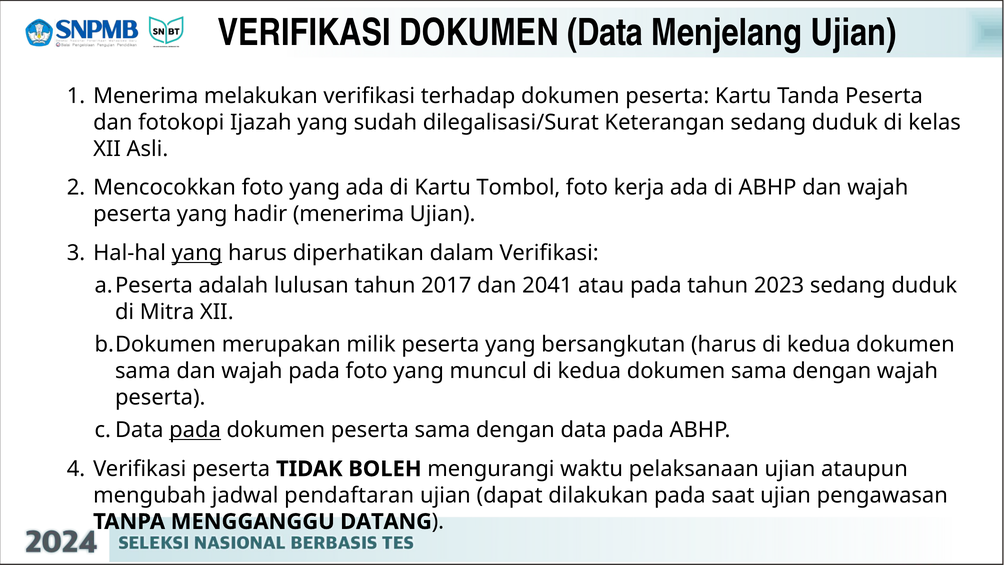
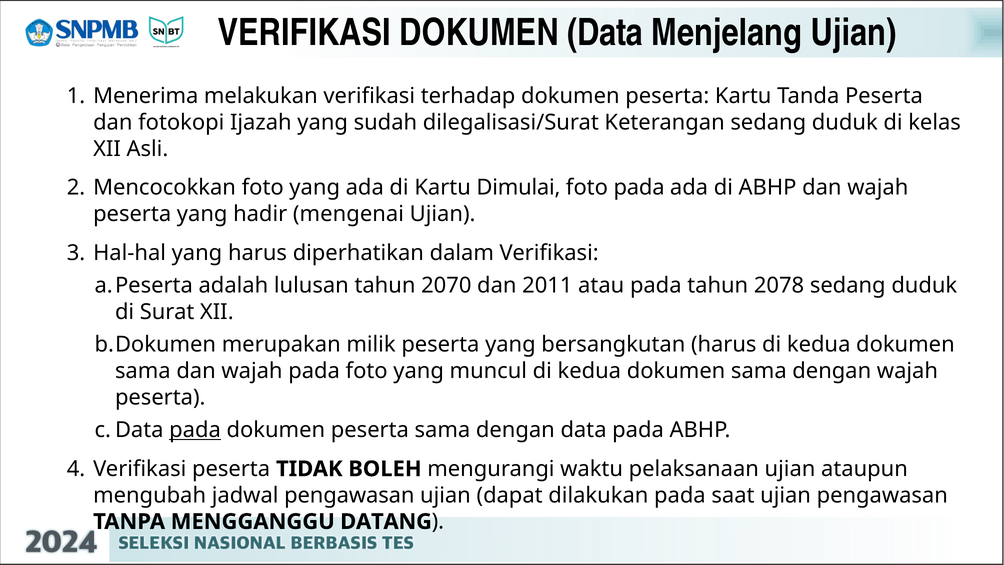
Tombol: Tombol -> Dimulai (518, 188)
foto kerja: kerja -> pada (639, 188)
hadir menerima: menerima -> mengenai (349, 214)
yang underline: present -> none (197, 253)
2017: 2017 -> 2070 (446, 285)
2041: 2041 -> 2011 (547, 285)
2023: 2023 -> 2078 (779, 285)
Mitra: Mitra -> Surat (167, 312)
jadwal pendaftaran: pendaftaran -> pengawasan (349, 495)
